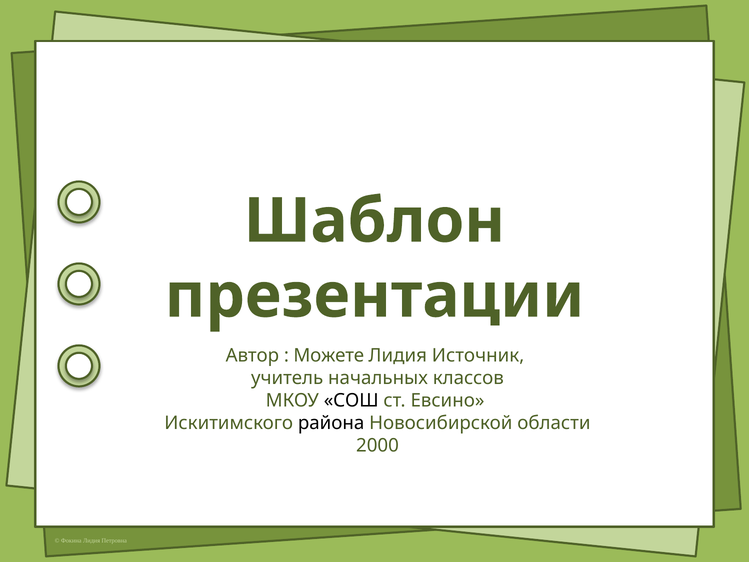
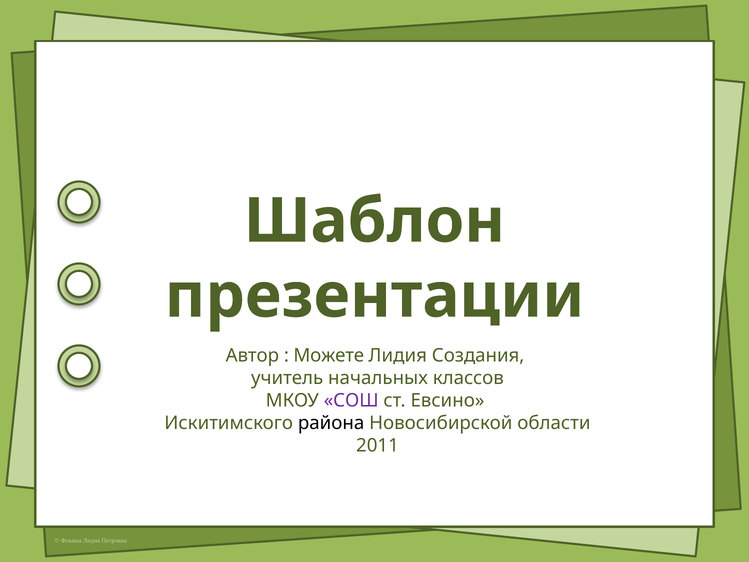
Источник: Источник -> Создания (478, 356)
СОШ colour: black -> purple (351, 401)
2000: 2000 -> 2011 (377, 445)
